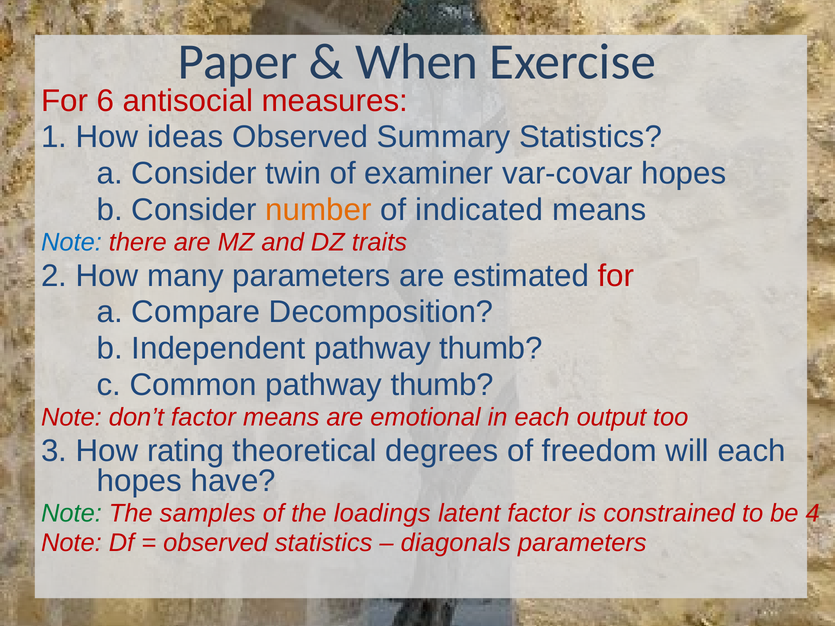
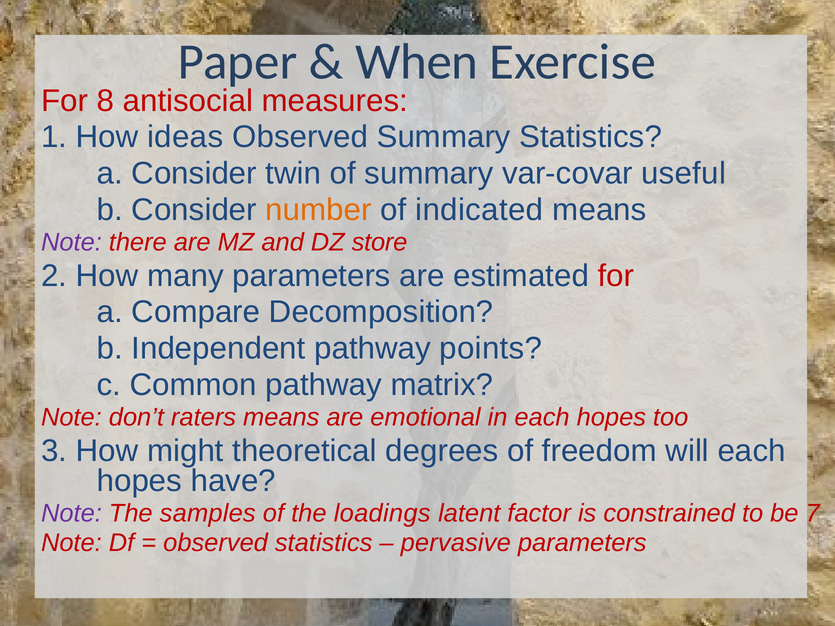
6: 6 -> 8 (105, 101)
of examiner: examiner -> summary (429, 174)
var-covar hopes: hopes -> useful (684, 174)
Note colour: blue -> purple (71, 243)
traits: traits -> store (380, 243)
Independent pathway thumb: thumb -> points (491, 349)
Common pathway thumb: thumb -> matrix (442, 385)
don’t factor: factor -> raters (204, 418)
in each output: output -> hopes (611, 418)
rating: rating -> might (185, 451)
Note colour: green -> purple (71, 514)
4: 4 -> 7 (813, 514)
diagonals: diagonals -> pervasive (456, 543)
